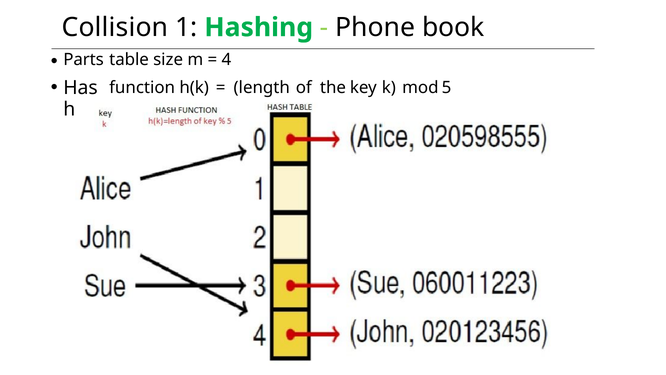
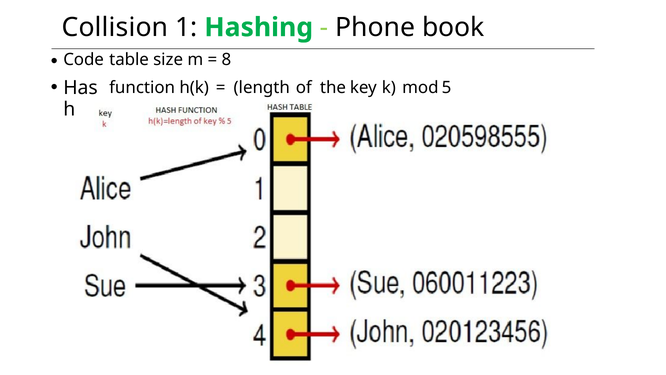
Parts: Parts -> Code (84, 60)
4: 4 -> 8 (226, 60)
